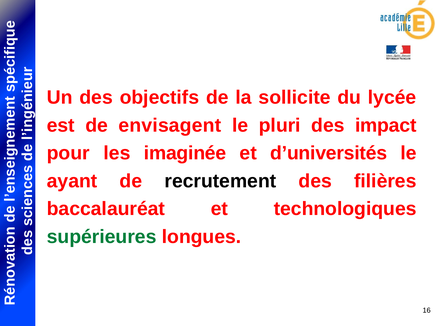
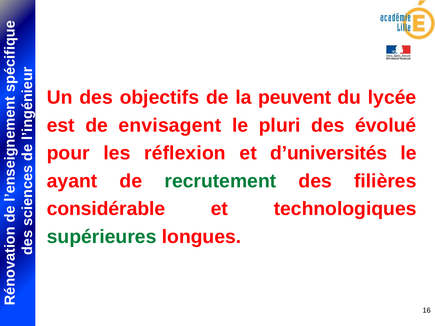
sollicite: sollicite -> peuvent (295, 98)
impact: impact -> évolué (386, 125)
imaginée: imaginée -> réflexion (185, 153)
recrutement colour: black -> green (220, 181)
baccalauréat: baccalauréat -> considérable (106, 209)
